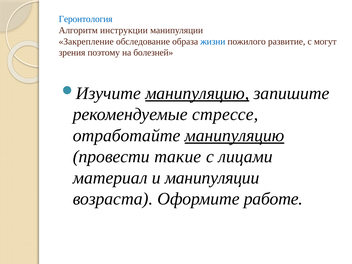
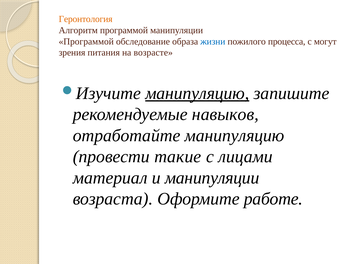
Геронтология colour: blue -> orange (86, 19)
Алгоритм инструкции: инструкции -> программой (124, 30)
Закрепление: Закрепление -> Программой (86, 41)
развитие: развитие -> процесса (287, 41)
поэтому: поэтому -> питания (104, 53)
болезней: болезней -> возрасте (153, 53)
стрессе: стрессе -> навыков (225, 114)
манипуляцию underline: present -> none (235, 136)
